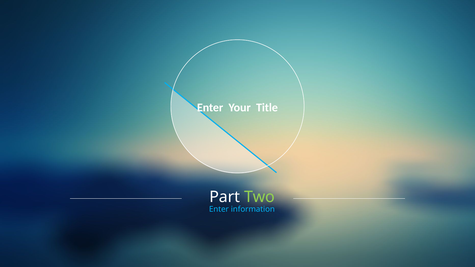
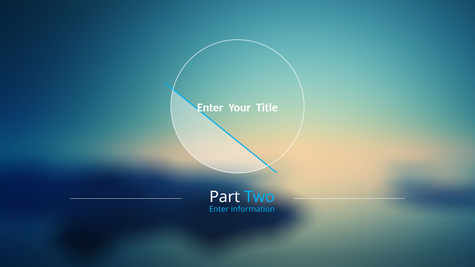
Two colour: light green -> light blue (259, 197)
